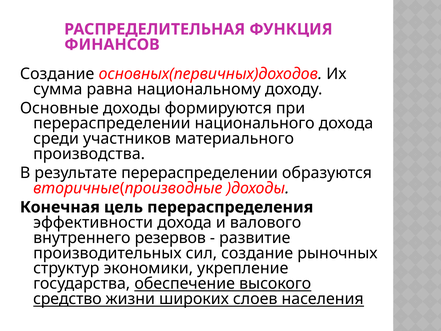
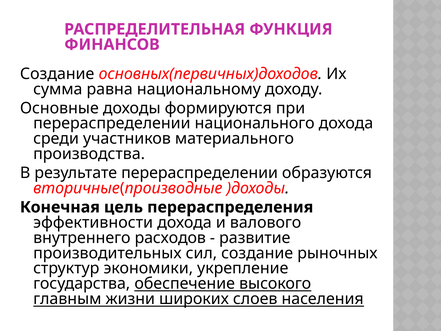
резервов: резервов -> расходов (170, 238)
средство: средство -> главным (67, 299)
